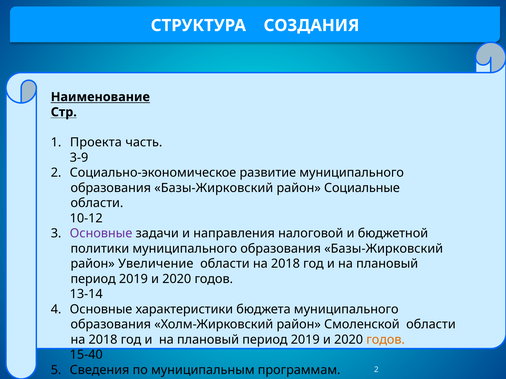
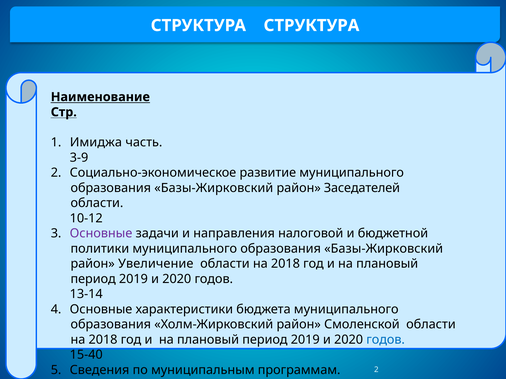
СТРУКТУРА СОЗДАНИЯ: СОЗДАНИЯ -> СТРУКТУРА (311, 26)
Проекта: Проекта -> Имиджа (96, 143)
Социальные: Социальные -> Заседателей (362, 188)
годов colour: orange -> blue (386, 340)
